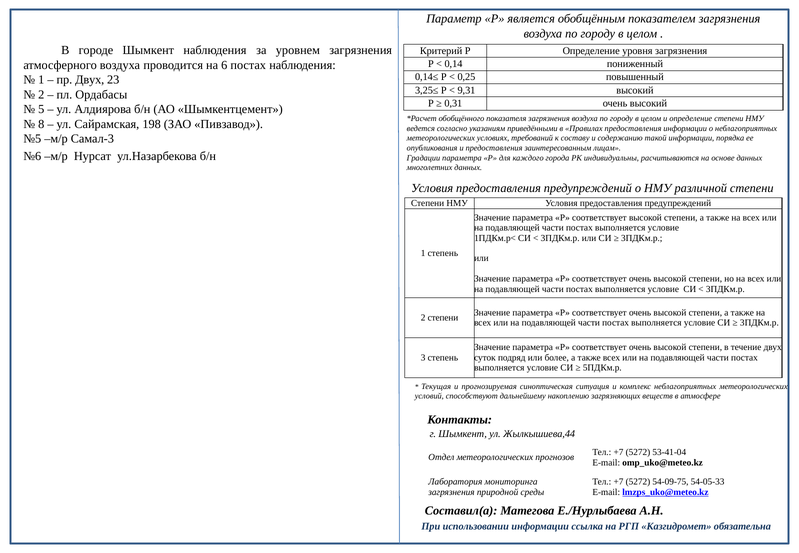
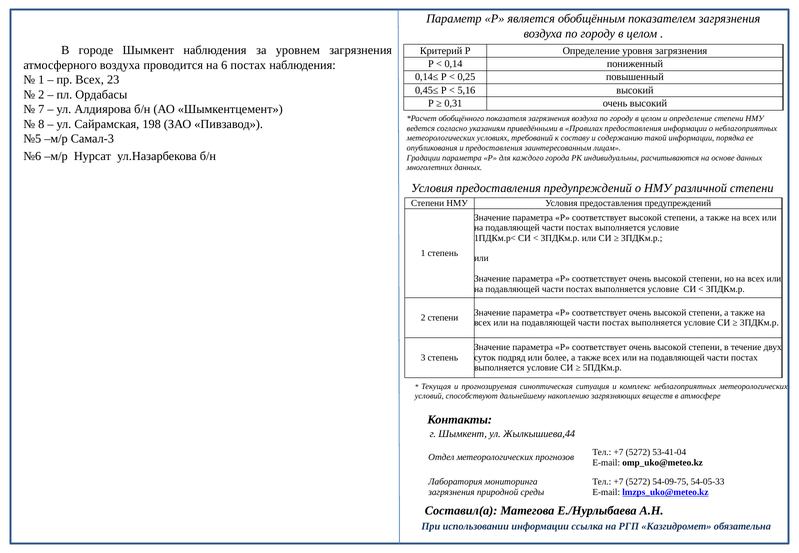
пр Двух: Двух -> Всех (90, 80)
3,25≤: 3,25≤ -> 0,45≤ (427, 90)
9,31: 9,31 -> 5,16 (466, 90)
5: 5 -> 7 (41, 109)
